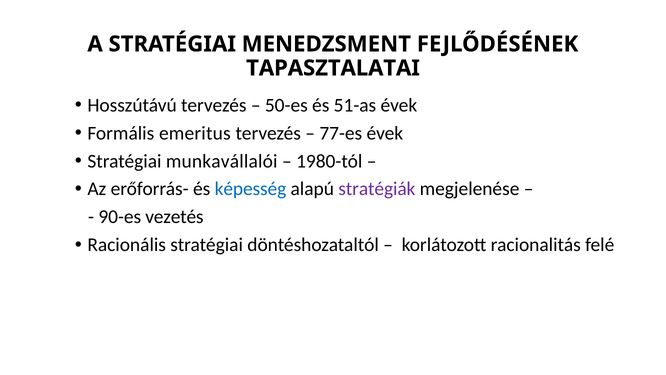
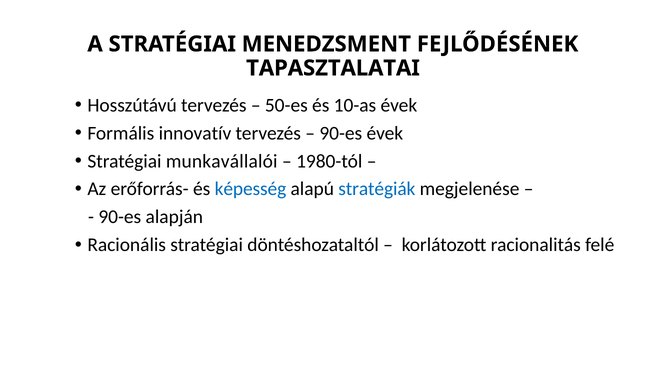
51-as: 51-as -> 10-as (355, 105)
emeritus: emeritus -> innovatív (195, 133)
77-es: 77-es -> 90-es (341, 133)
stratégiák colour: purple -> blue (377, 189)
vezetés: vezetés -> alapján (174, 217)
